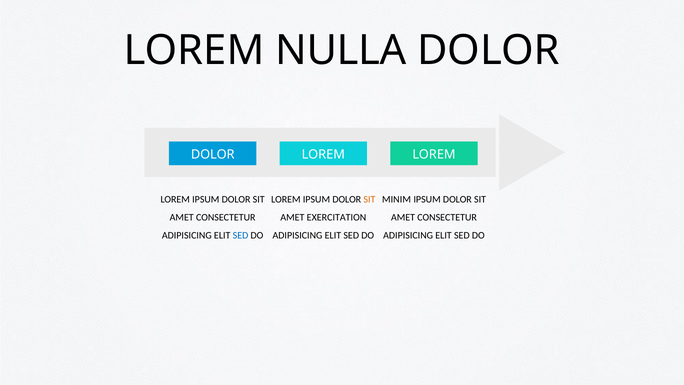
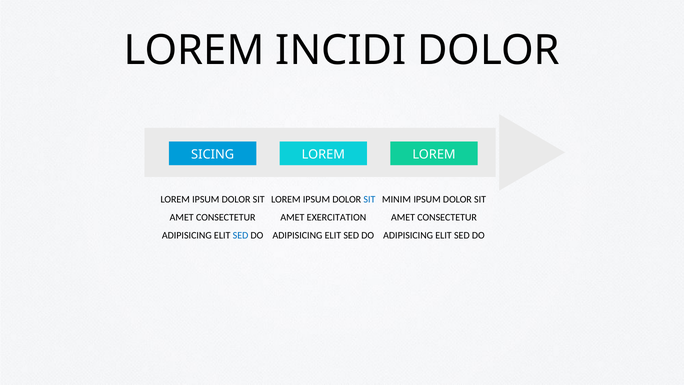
NULLA: NULLA -> INCIDI (341, 50)
DOLOR: DOLOR -> SICING (213, 154)
SIT colour: orange -> blue (369, 200)
